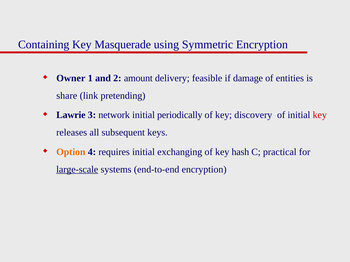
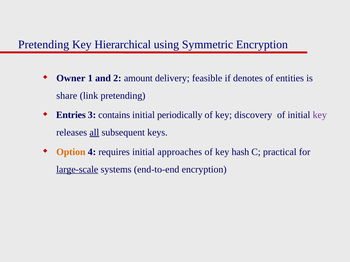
Containing: Containing -> Pretending (44, 45)
Masquerade: Masquerade -> Hierarchical (123, 45)
damage: damage -> denotes (248, 78)
Lawrie: Lawrie -> Entries (71, 115)
network: network -> contains (114, 115)
key colour: red -> purple (320, 115)
all underline: none -> present (94, 133)
exchanging: exchanging -> approaches (180, 152)
